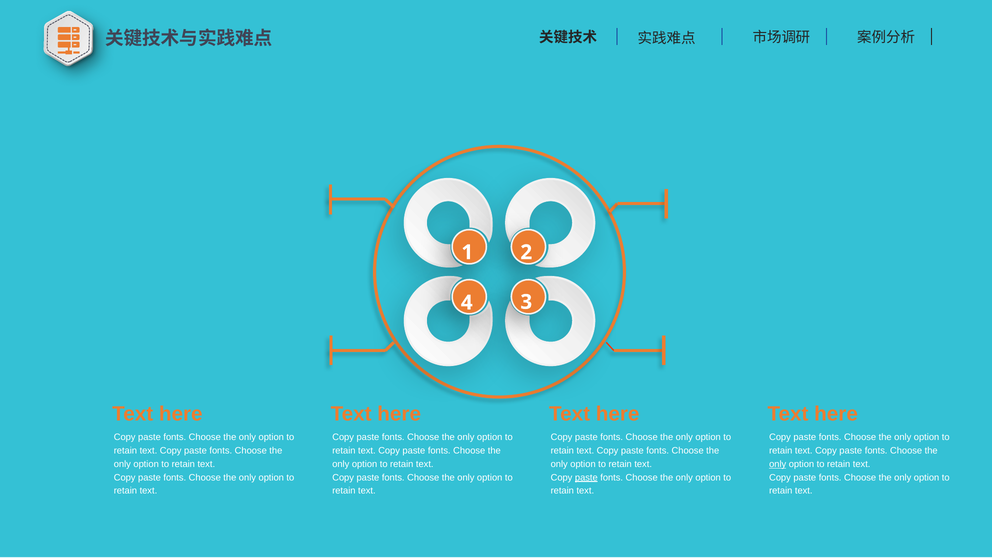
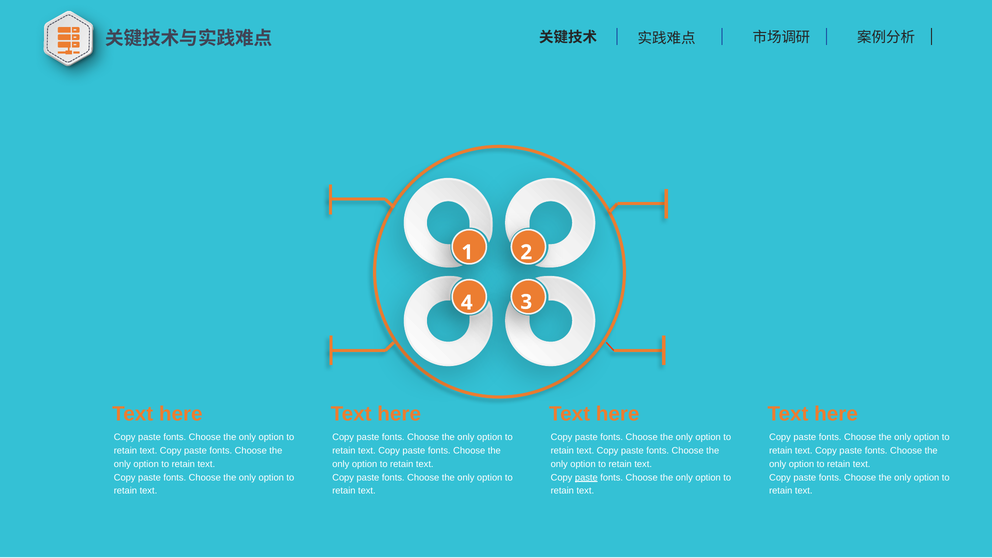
only underline: present -> none (778, 464)
